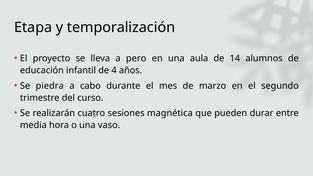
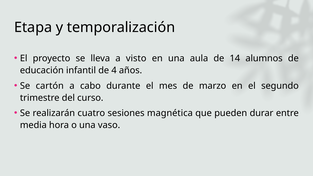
pero: pero -> visto (136, 58)
piedra: piedra -> cartón (50, 86)
